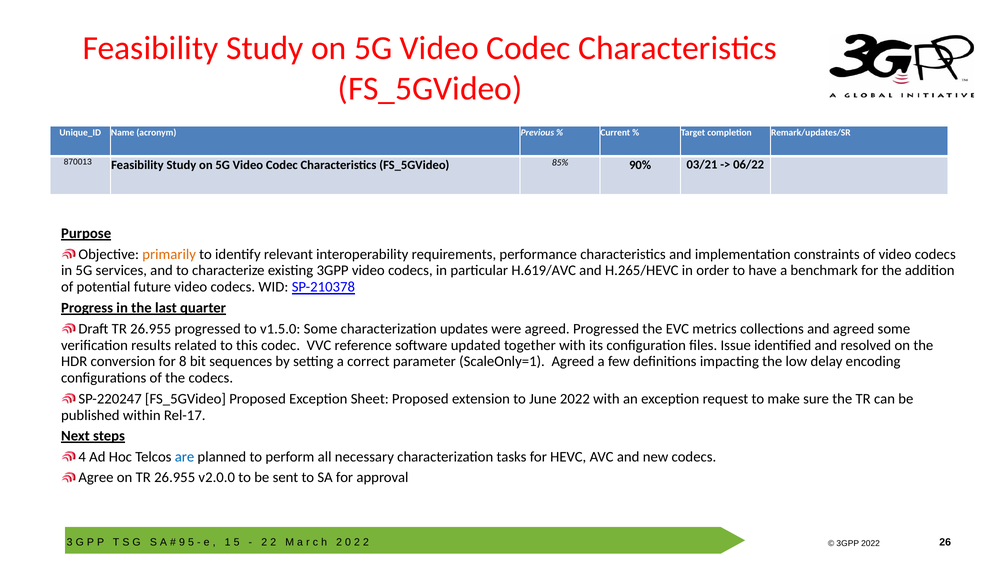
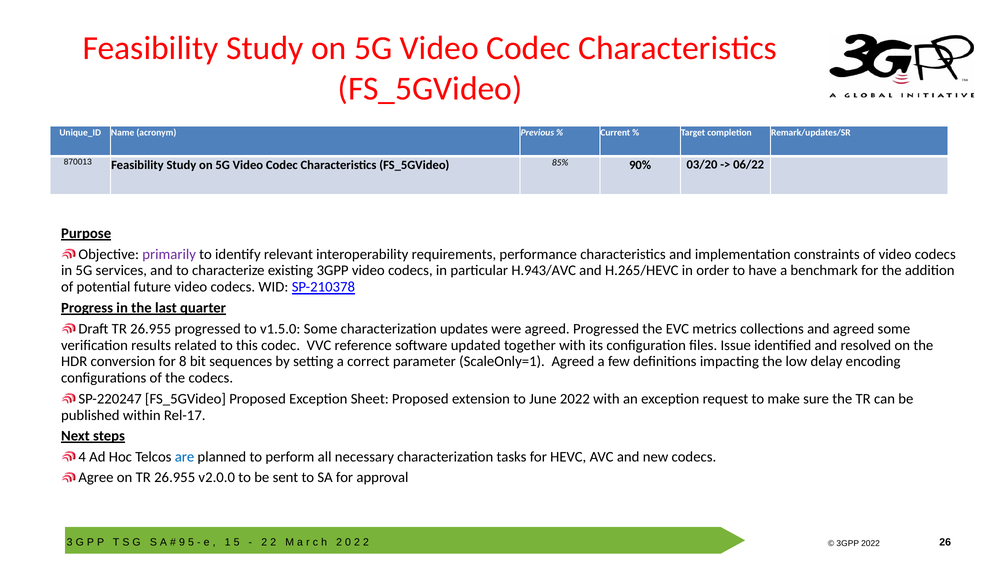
03/21: 03/21 -> 03/20 (702, 165)
primarily colour: orange -> purple (169, 254)
H.619/AVC: H.619/AVC -> H.943/AVC (544, 271)
